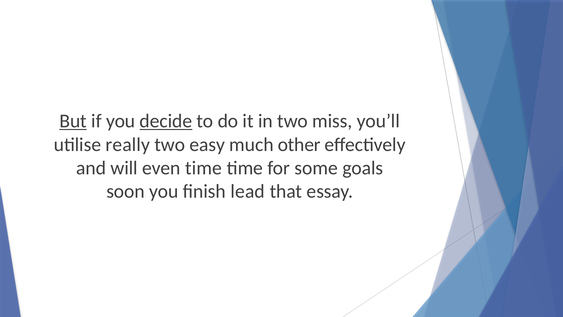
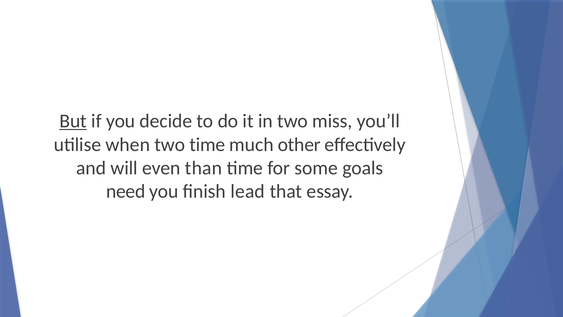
decide underline: present -> none (166, 121)
really: really -> when (128, 144)
two easy: easy -> time (207, 144)
even time: time -> than (203, 168)
soon: soon -> need (126, 191)
